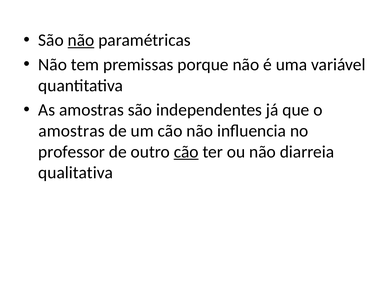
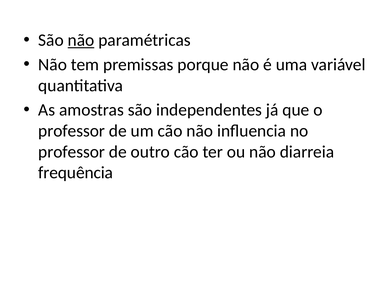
amostras: amostras -> professor (72, 131)
cão underline: present -> none (186, 152)
qualitativa: qualitativa -> frequência (76, 173)
